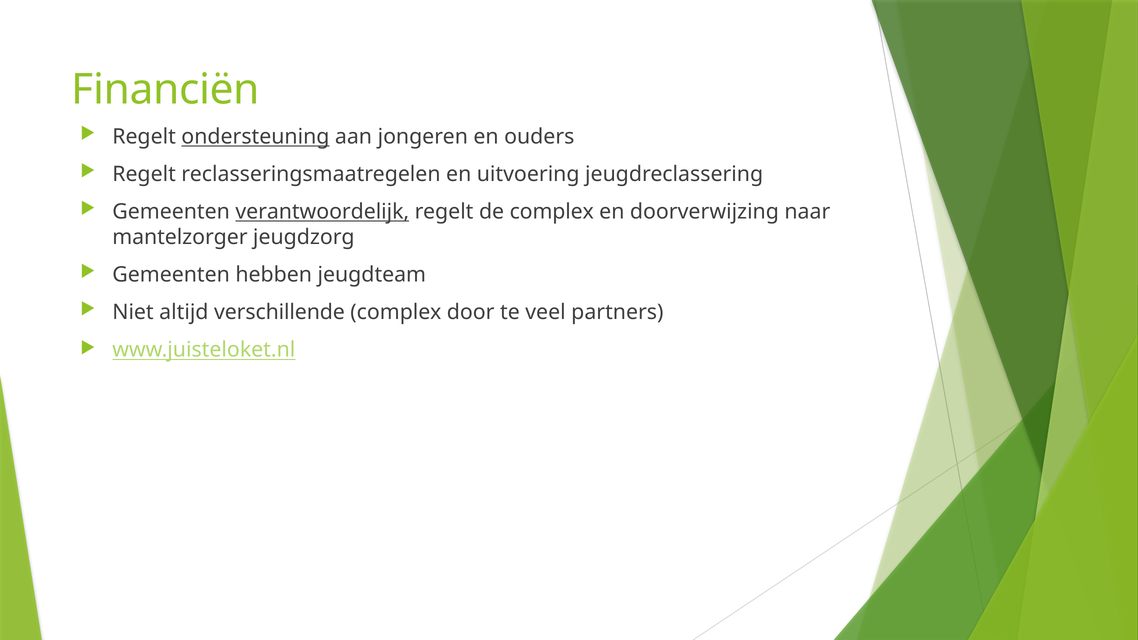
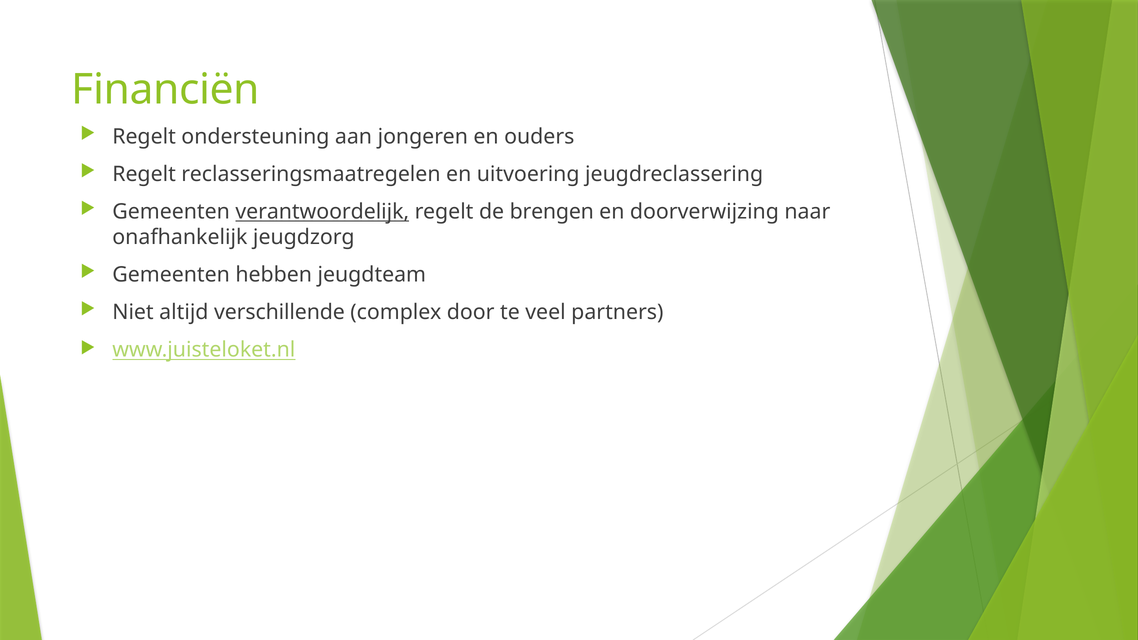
ondersteuning underline: present -> none (255, 137)
de complex: complex -> brengen (552, 212)
mantelzorger: mantelzorger -> onafhankelijk (180, 237)
